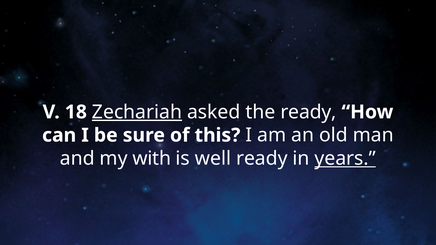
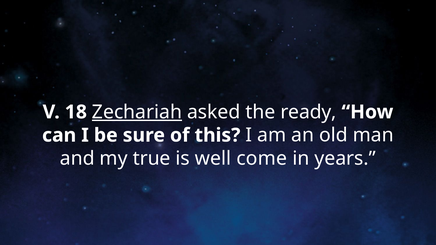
with: with -> true (152, 159)
well ready: ready -> come (262, 159)
years underline: present -> none (345, 159)
